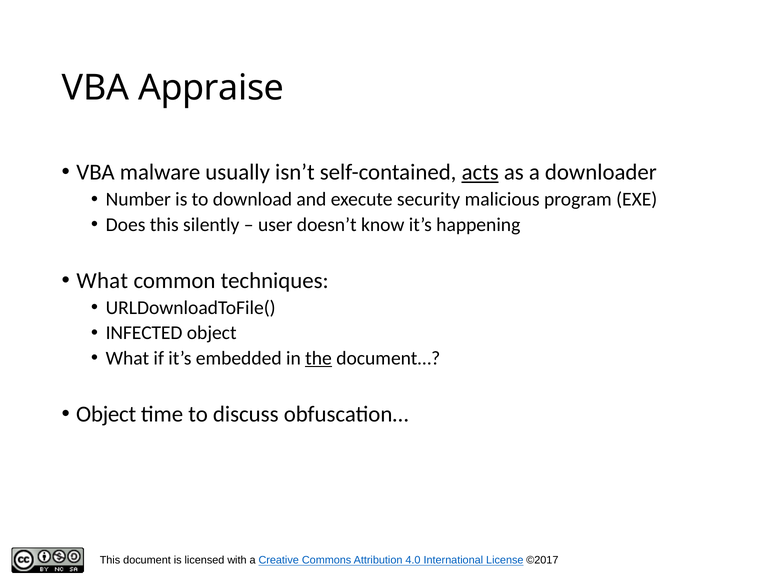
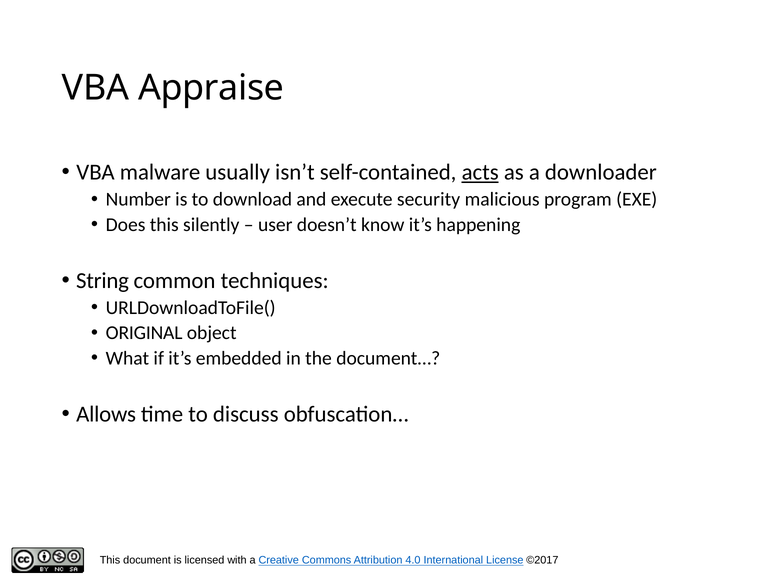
What: What -> String (102, 281)
INFECTED: INFECTED -> ORIGINAL (144, 333)
the underline: present -> none (319, 358)
Object: Object -> Allows (106, 415)
